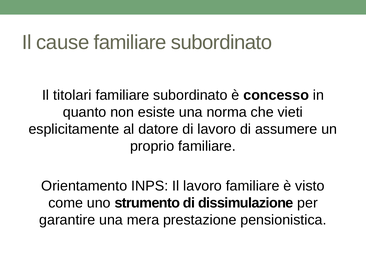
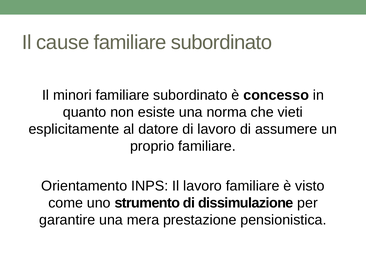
titolari: titolari -> minori (72, 95)
